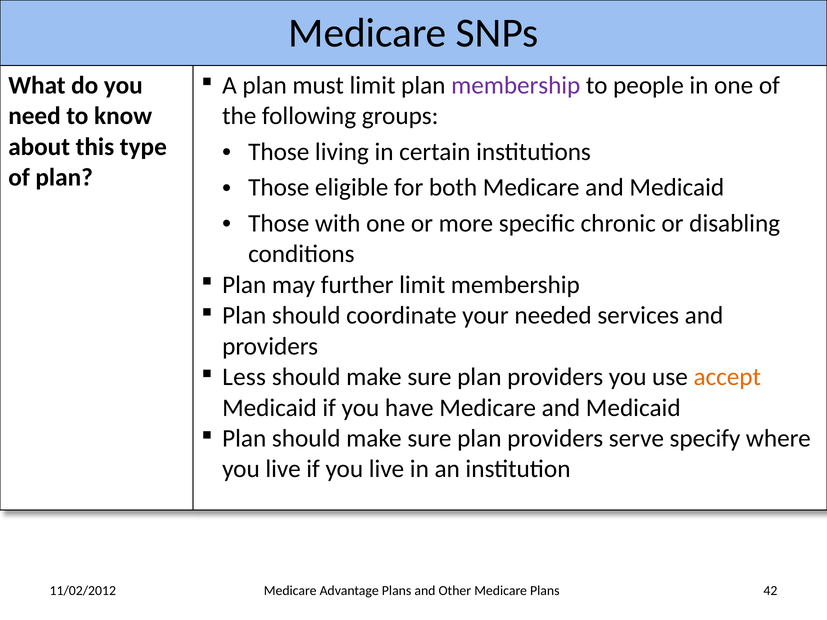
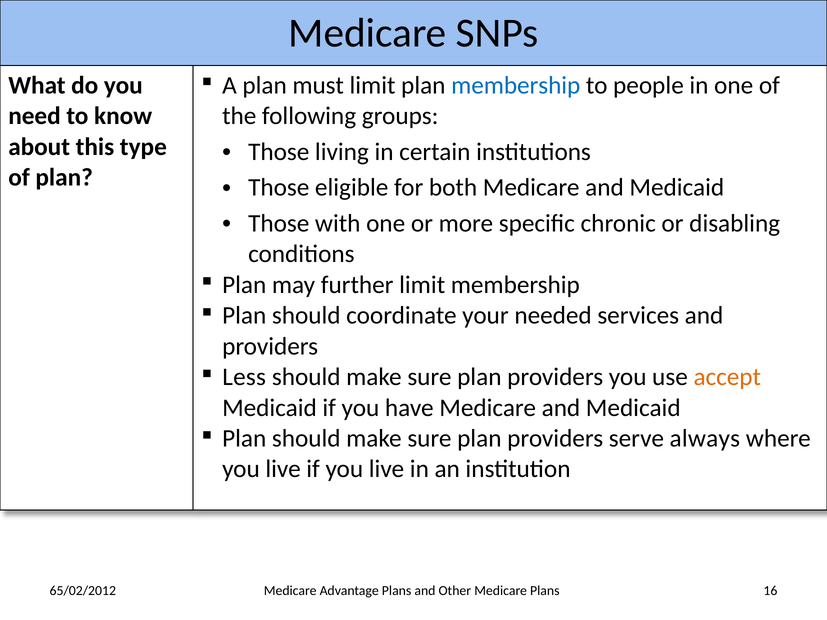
membership colour: purple -> blue (516, 85)
specify: specify -> always (705, 439)
11/02/2012: 11/02/2012 -> 65/02/2012 (83, 591)
42: 42 -> 16 (770, 591)
